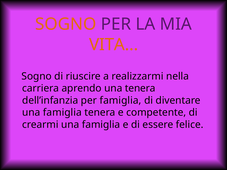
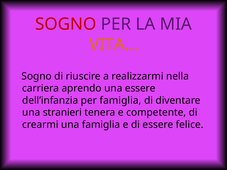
SOGNO colour: orange -> red (66, 24)
una tenera: tenera -> essere (140, 88)
famiglia: famiglia -> stranieri (62, 113)
